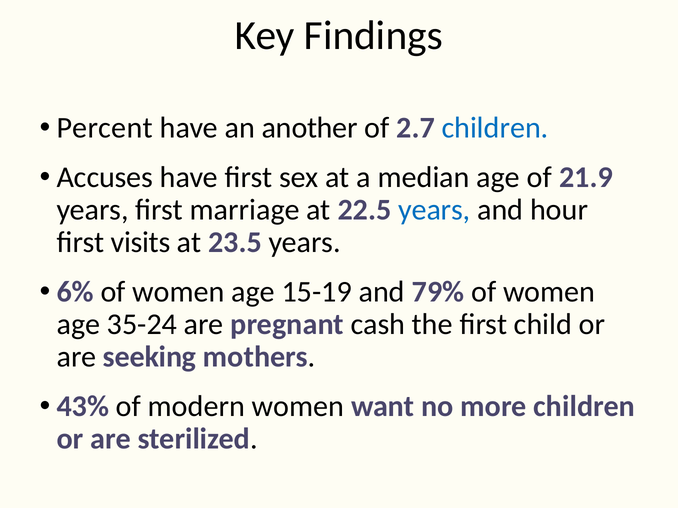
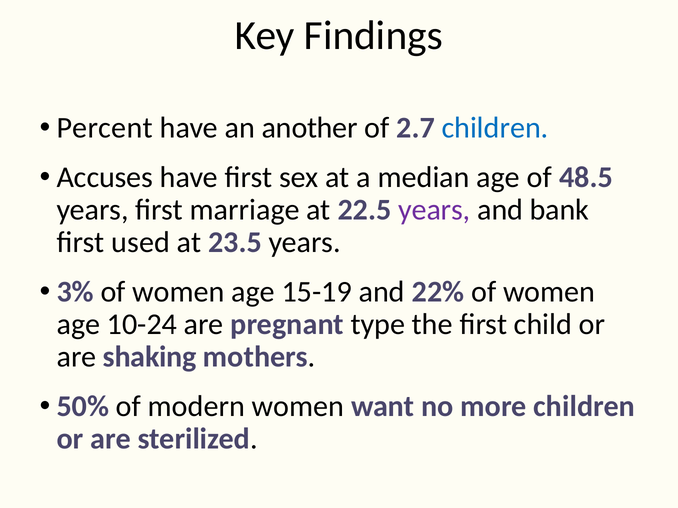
21.9: 21.9 -> 48.5 (586, 177)
years colour: blue -> purple (434, 210)
hour: hour -> bank (559, 210)
visits: visits -> used (141, 243)
6%: 6% -> 3% (75, 292)
79%: 79% -> 22% (438, 292)
35-24: 35-24 -> 10-24 (142, 325)
cash: cash -> type (378, 325)
seeking: seeking -> shaking (150, 357)
43%: 43% -> 50% (83, 407)
